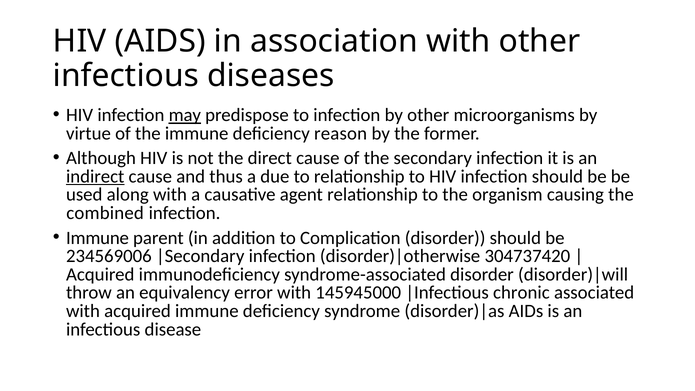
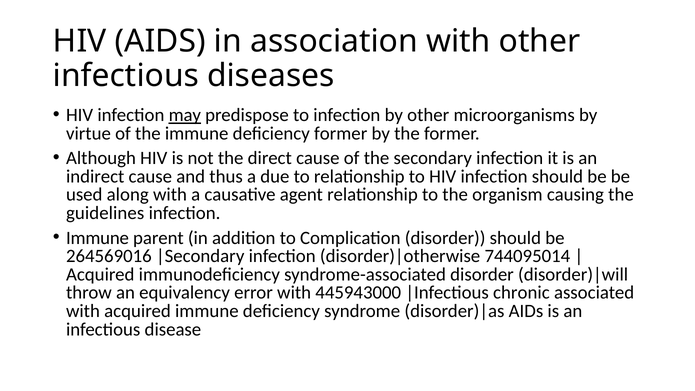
deficiency reason: reason -> former (341, 133)
indirect underline: present -> none (95, 176)
combined: combined -> guidelines (105, 213)
234569006: 234569006 -> 264569016 (109, 256)
304737420: 304737420 -> 744095014 (527, 256)
145945000: 145945000 -> 445943000 (358, 293)
